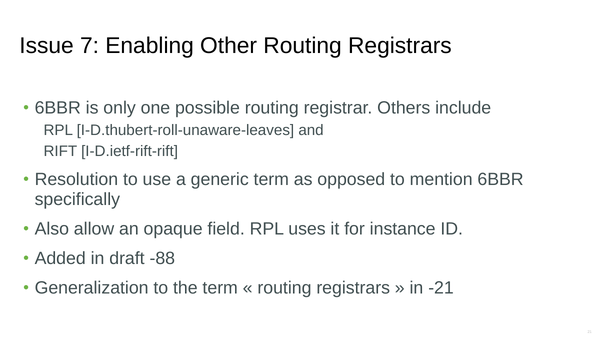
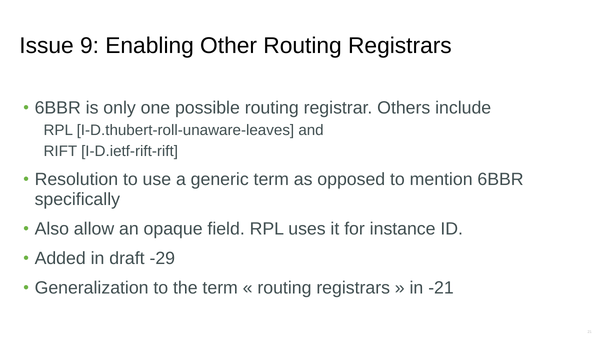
7: 7 -> 9 (90, 46)
-88: -88 -> -29 (162, 259)
